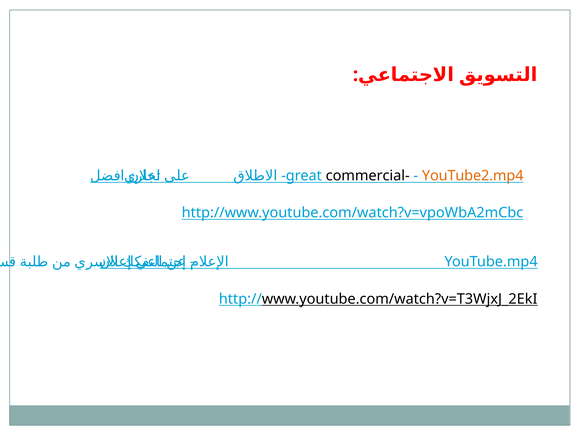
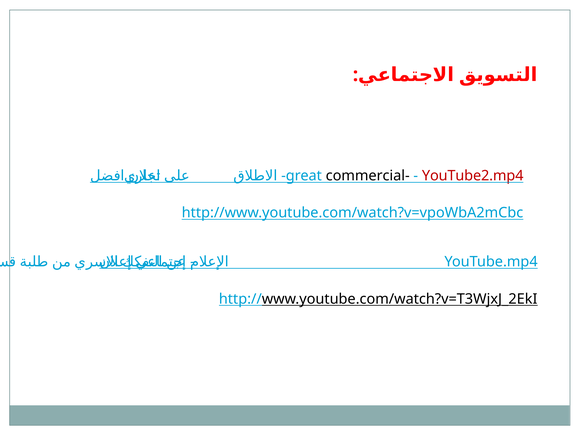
YouTube2.mp4 colour: orange -> red (473, 176)
